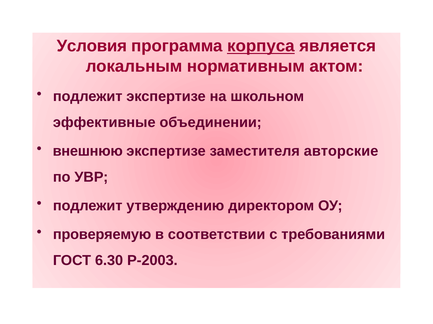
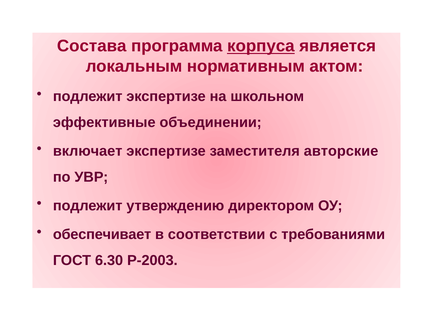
Условия: Условия -> Состава (92, 46)
внешнюю: внешнюю -> включает (88, 151)
проверяемую: проверяемую -> обеспечивает (102, 235)
